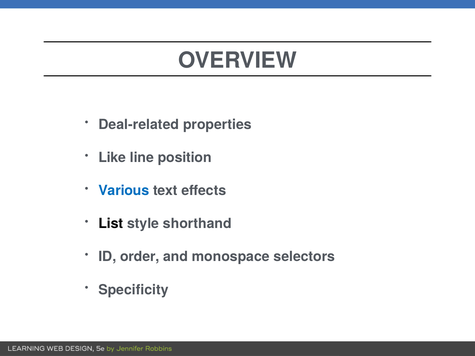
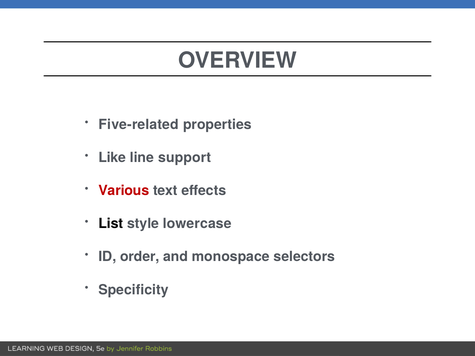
Deal-related: Deal-related -> Five-related (139, 125)
position: position -> support (185, 158)
Various colour: blue -> red (124, 191)
shorthand: shorthand -> lowercase (197, 224)
